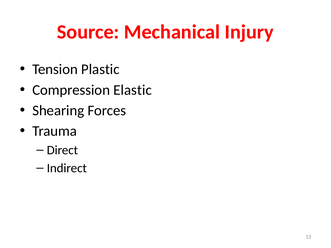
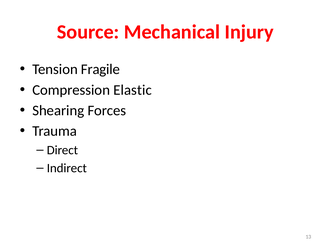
Plastic: Plastic -> Fragile (100, 69)
